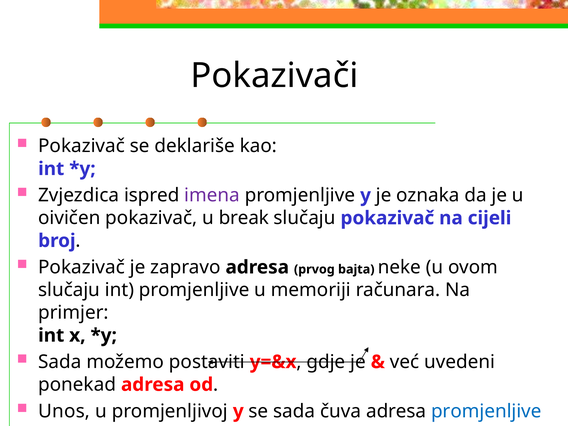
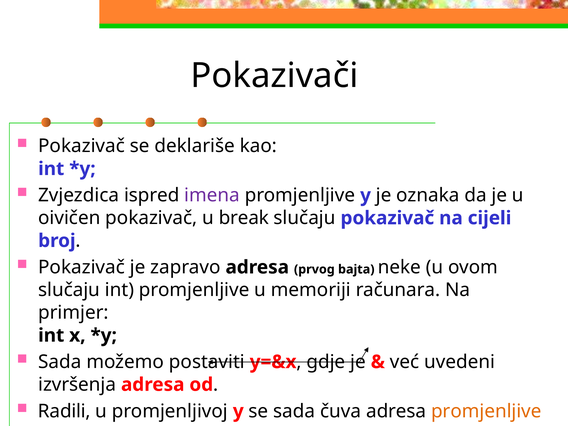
ponekad: ponekad -> izvršenja (77, 385)
Unos: Unos -> Radili (64, 411)
promjenljive colour: blue -> orange (486, 411)
